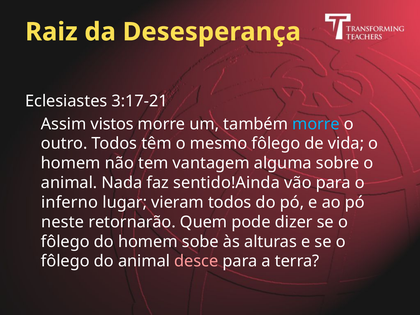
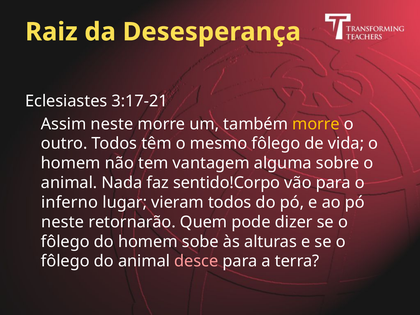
Assim vistos: vistos -> neste (112, 124)
morre colour: light blue -> yellow (316, 124)
sentido!Ainda: sentido!Ainda -> sentido!Corpo (227, 183)
